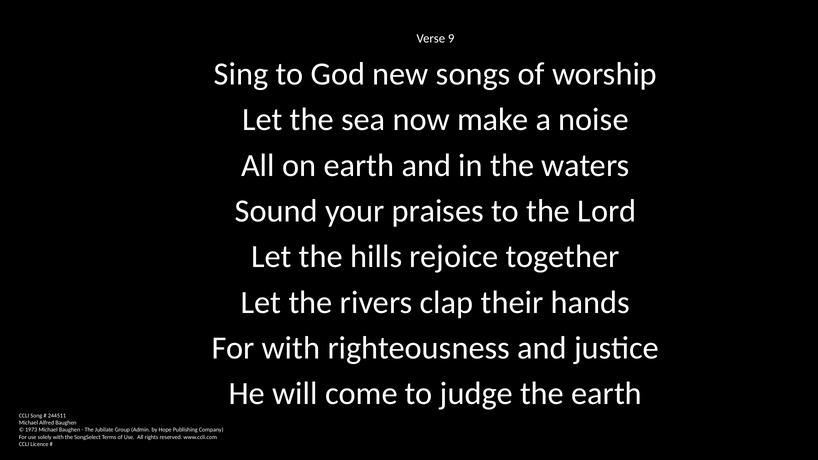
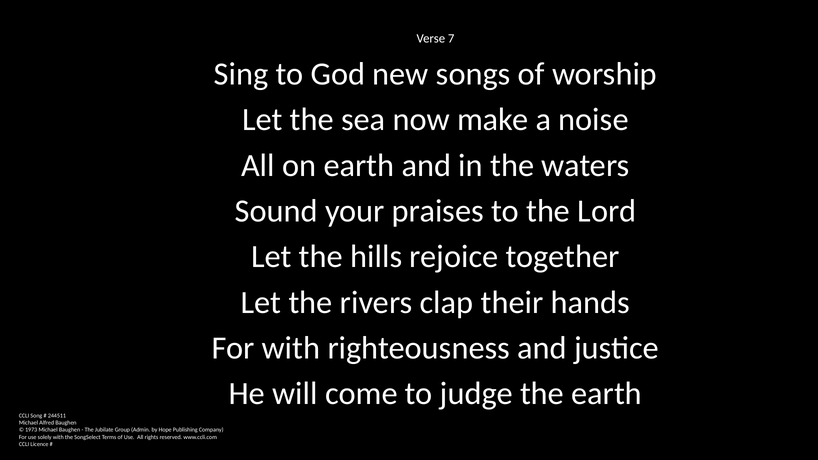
9: 9 -> 7 (451, 39)
